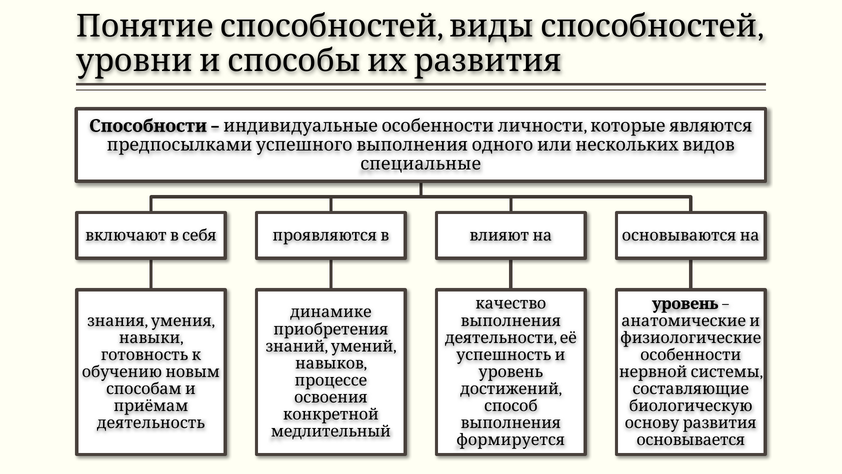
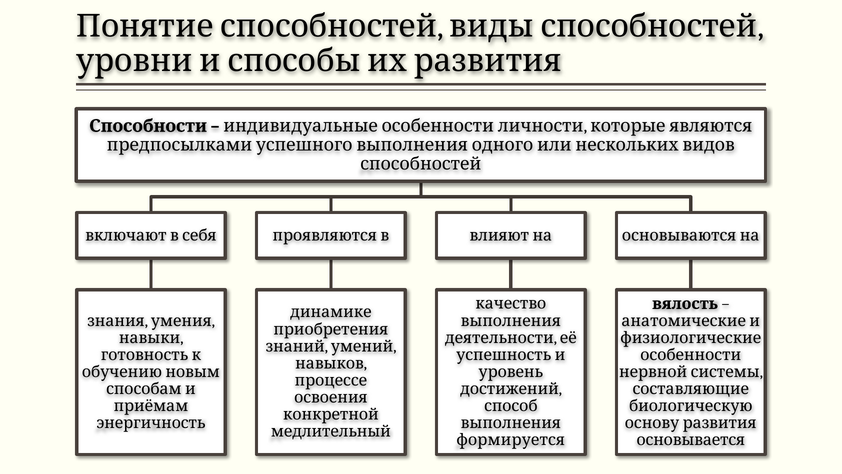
специальные: специальные -> способностей (421, 164)
уровень: уровень -> вялость (685, 303)
деятельность: деятельность -> энергичность (151, 423)
